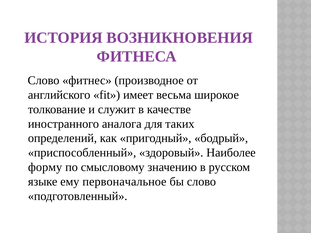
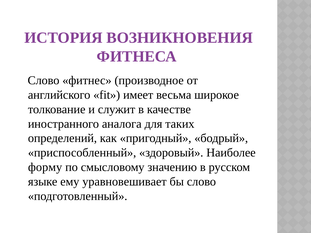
первоначальное: первоначальное -> уравновешивает (125, 182)
